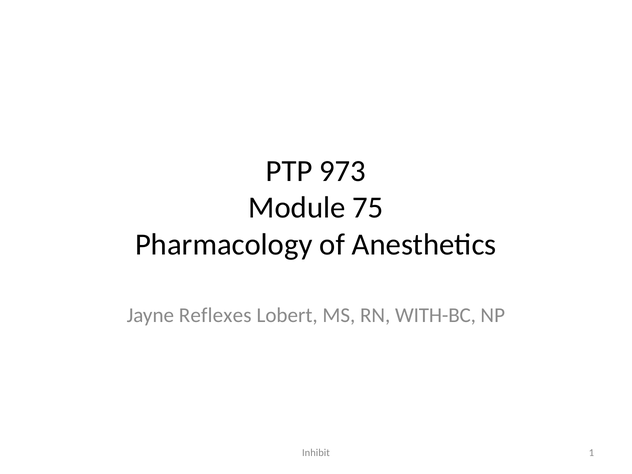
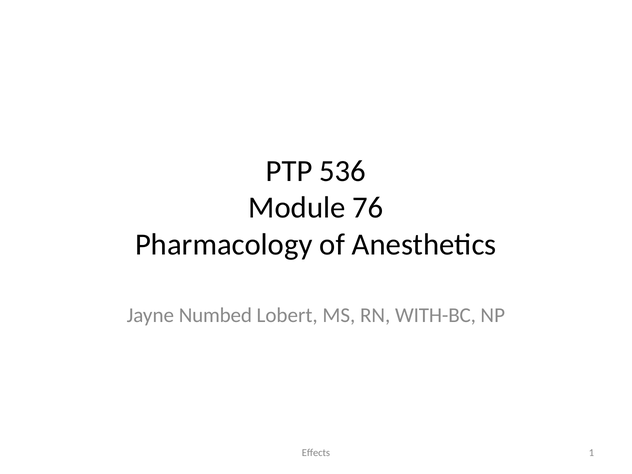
973: 973 -> 536 (343, 171)
75: 75 -> 76 (368, 208)
Reflexes: Reflexes -> Numbed (215, 315)
Inhibit: Inhibit -> Effects (316, 453)
